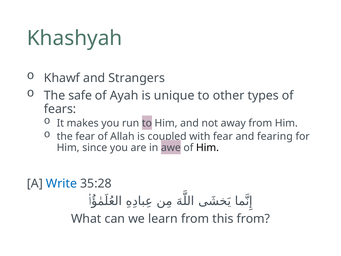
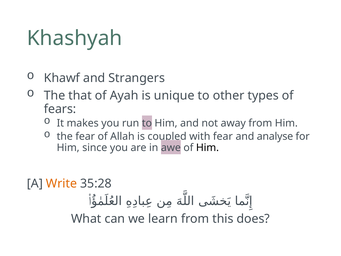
safe: safe -> that (80, 96)
fearing: fearing -> analyse (275, 136)
Write colour: blue -> orange (61, 183)
this from: from -> does (253, 219)
